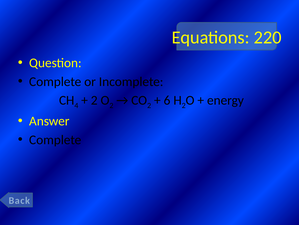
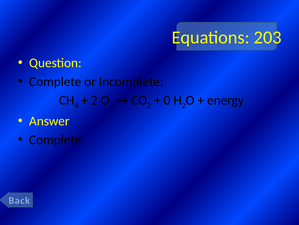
220: 220 -> 203 (268, 37)
6: 6 -> 0 (167, 100)
